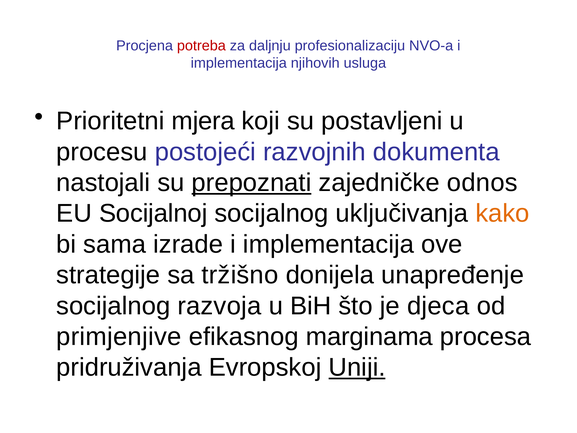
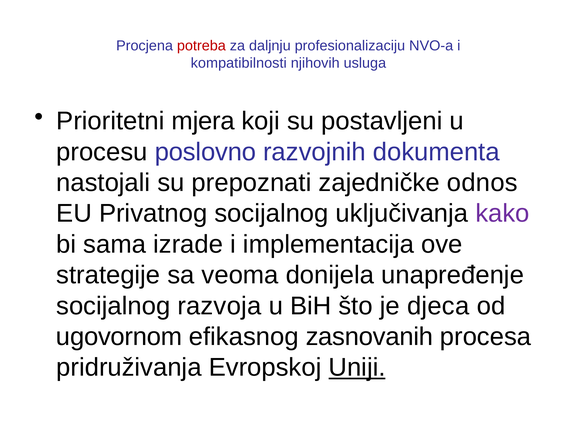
implementacija: implementacija -> kompatibilnosti (239, 63)
postojeći: postojeći -> poslovno (205, 152)
prepoznati underline: present -> none (251, 183)
Socijalnoj: Socijalnoj -> Privatnog (153, 213)
kako colour: orange -> purple (502, 213)
tržišno: tržišno -> veoma (240, 275)
primjenjive: primjenjive -> ugovornom (119, 337)
marginama: marginama -> zasnovanih (369, 337)
